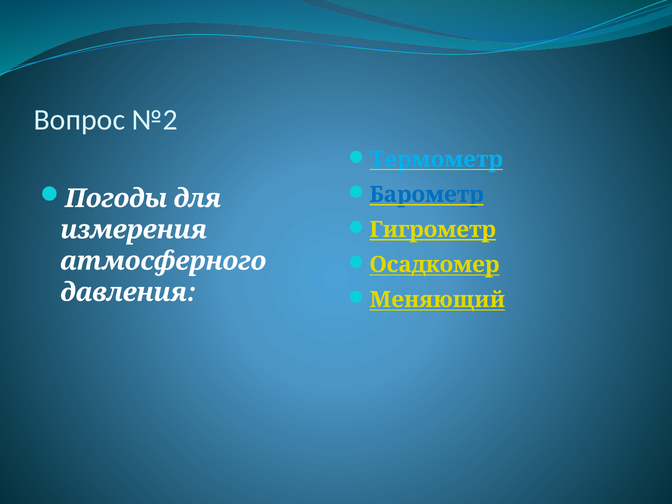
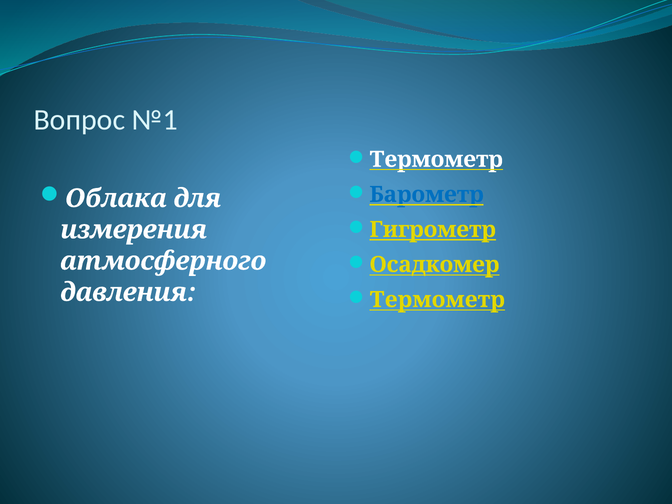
№2: №2 -> №1 (155, 120)
Термометр colour: light blue -> white (436, 159)
Погоды: Погоды -> Облака (116, 198)
Меняющий: Меняющий -> Термометр (437, 300)
